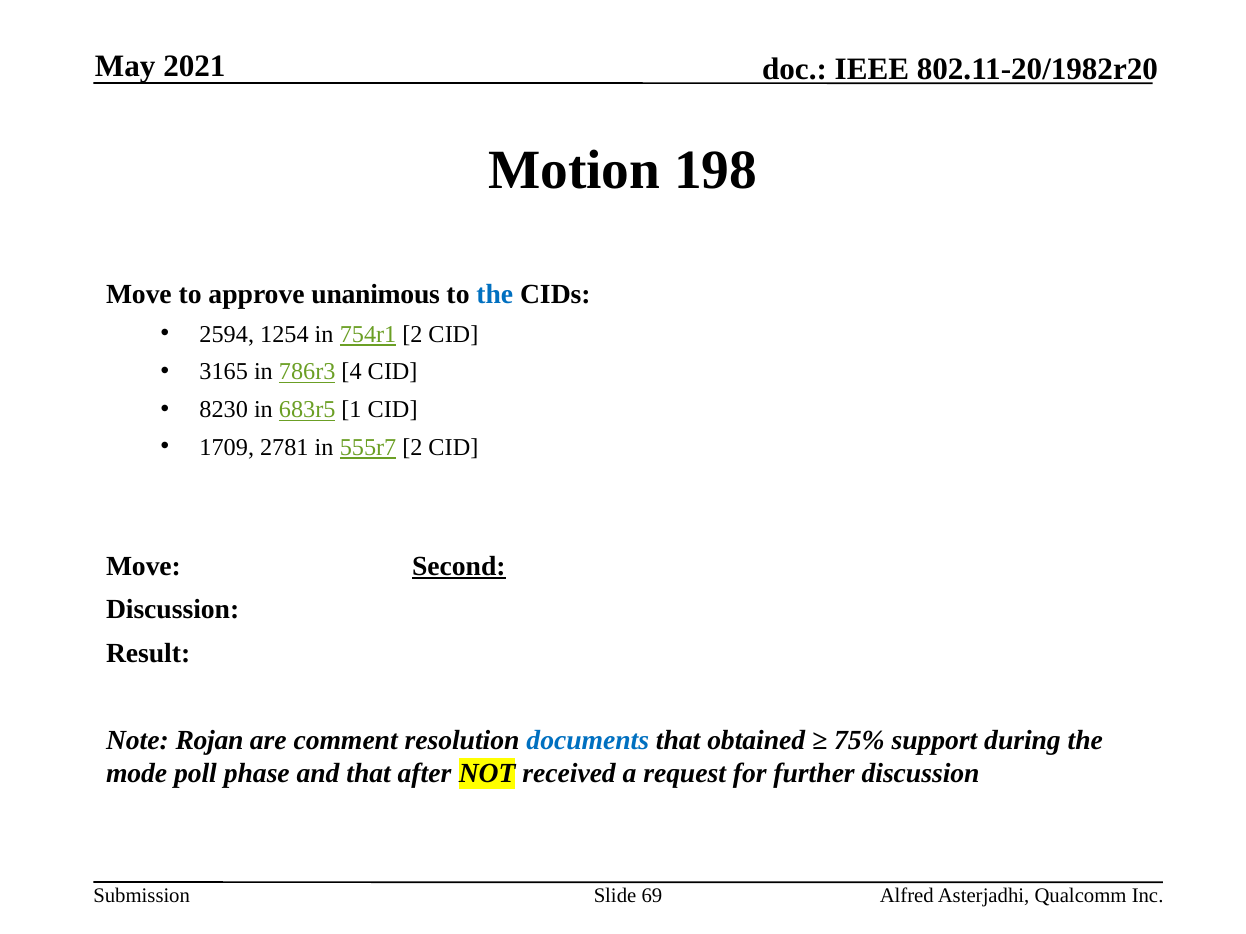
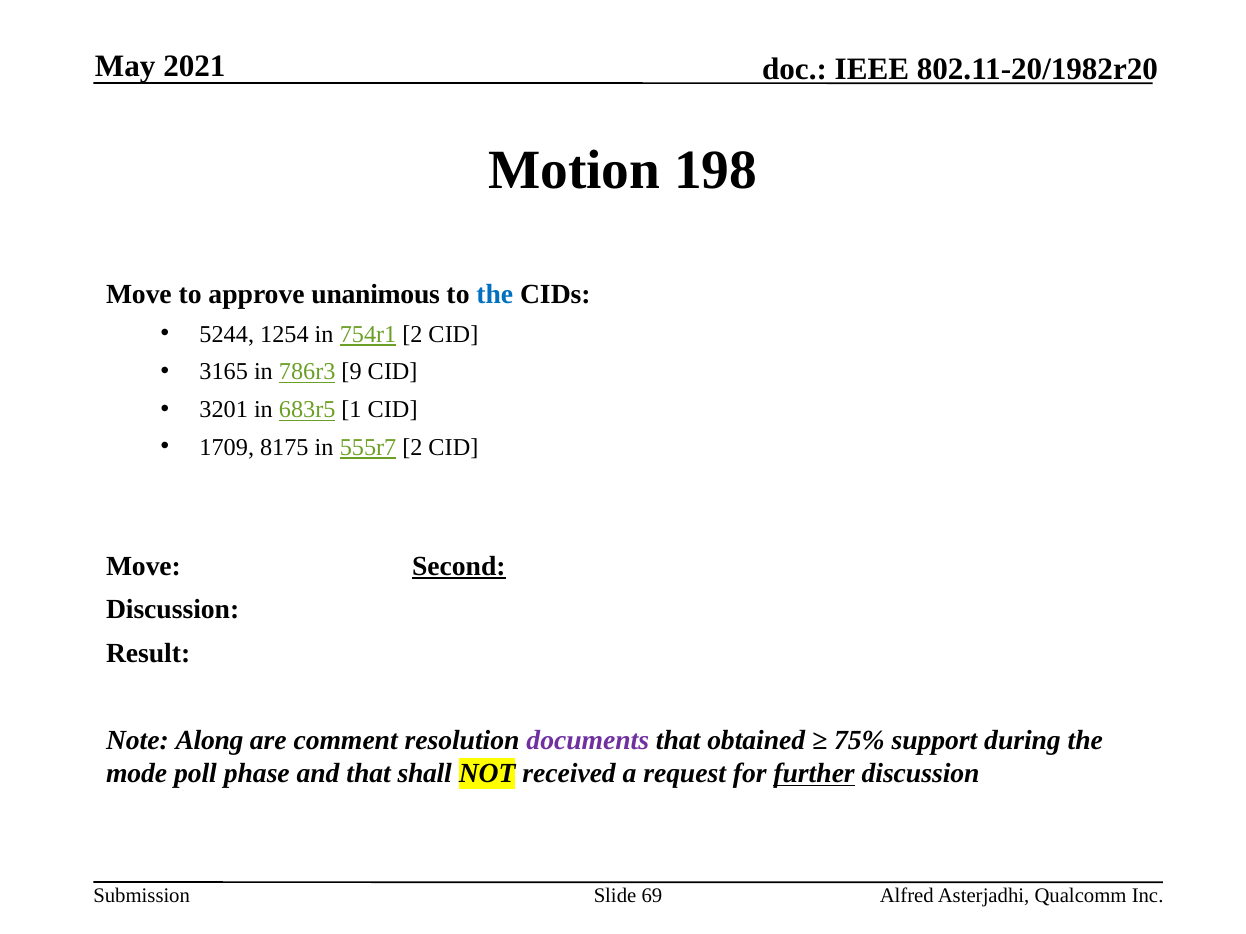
2594: 2594 -> 5244 (227, 334)
4: 4 -> 9 (352, 372)
8230: 8230 -> 3201 (224, 410)
2781: 2781 -> 8175 (284, 447)
Rojan: Rojan -> Along (210, 741)
documents colour: blue -> purple (588, 741)
after: after -> shall (425, 774)
further underline: none -> present (814, 774)
